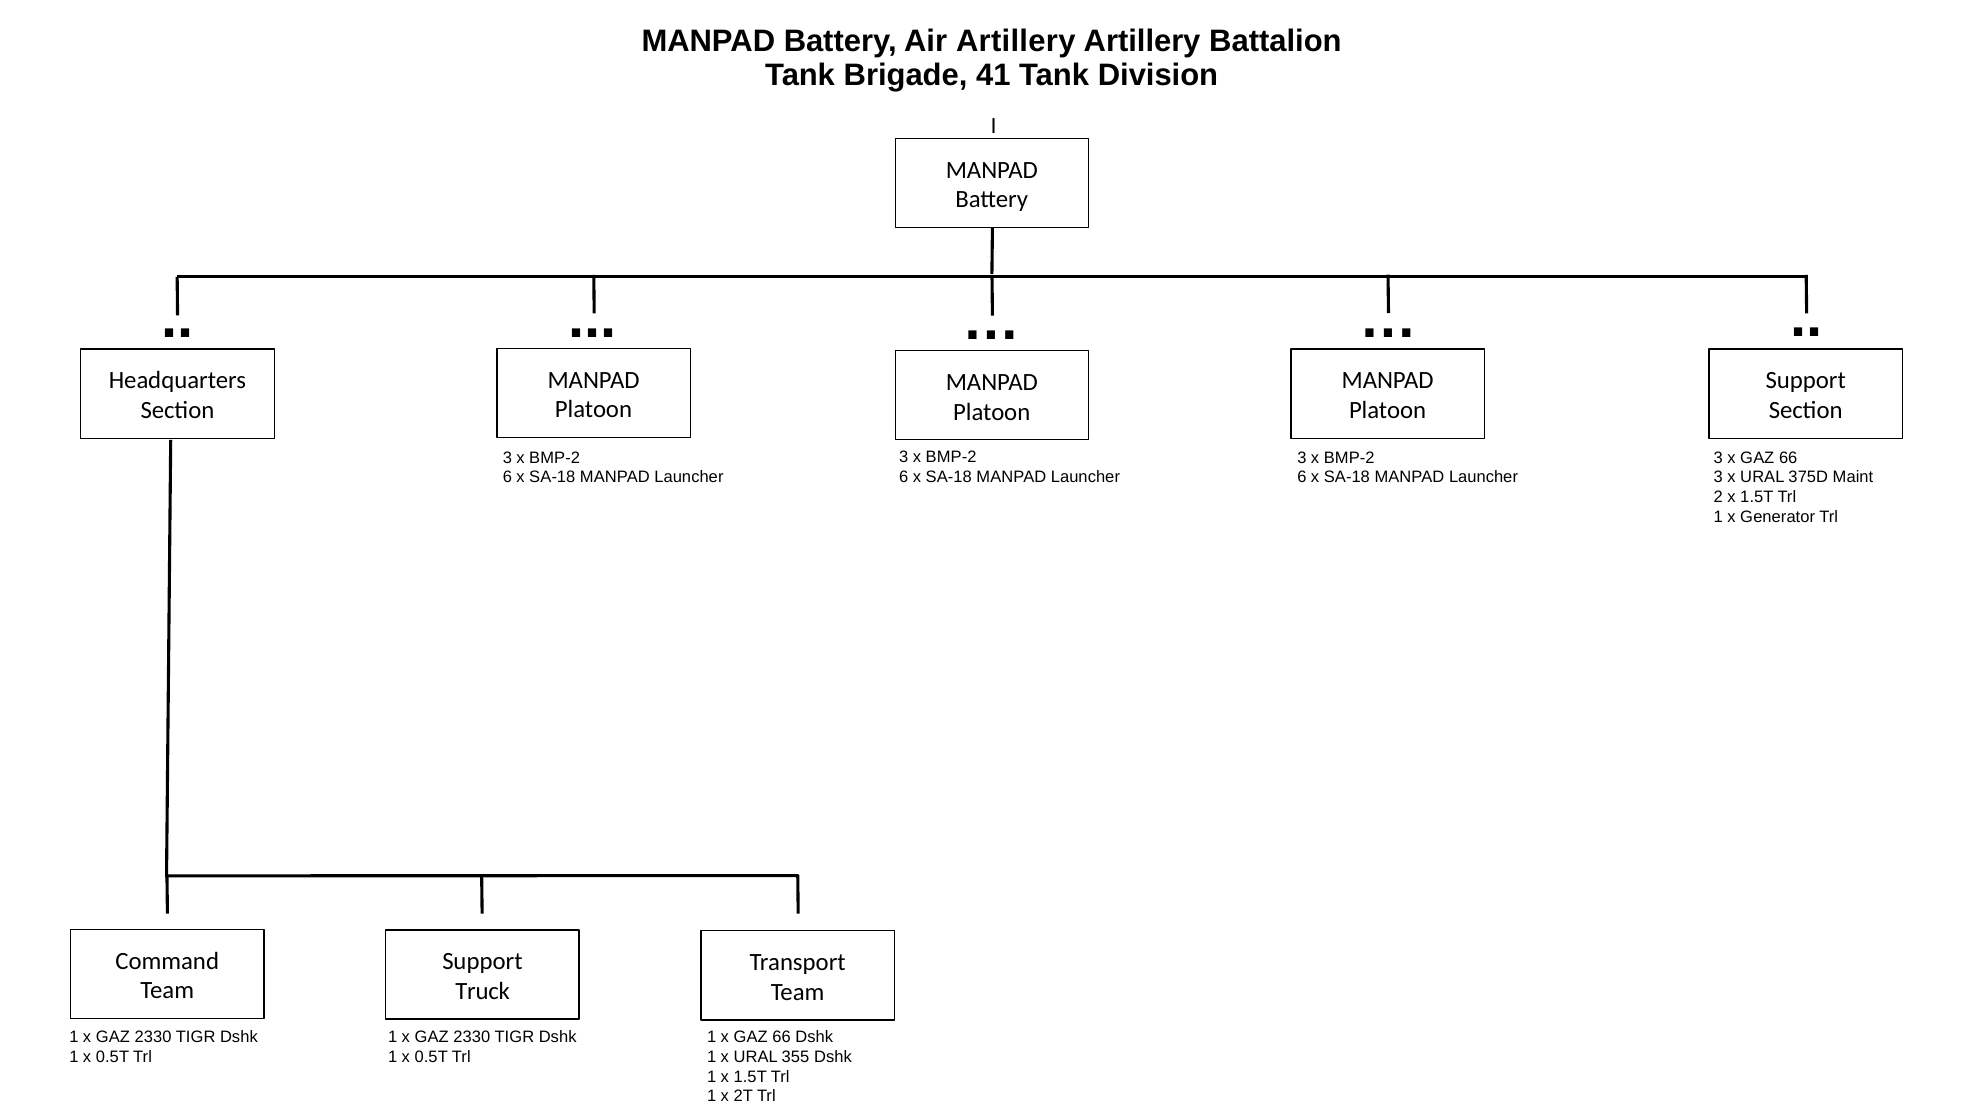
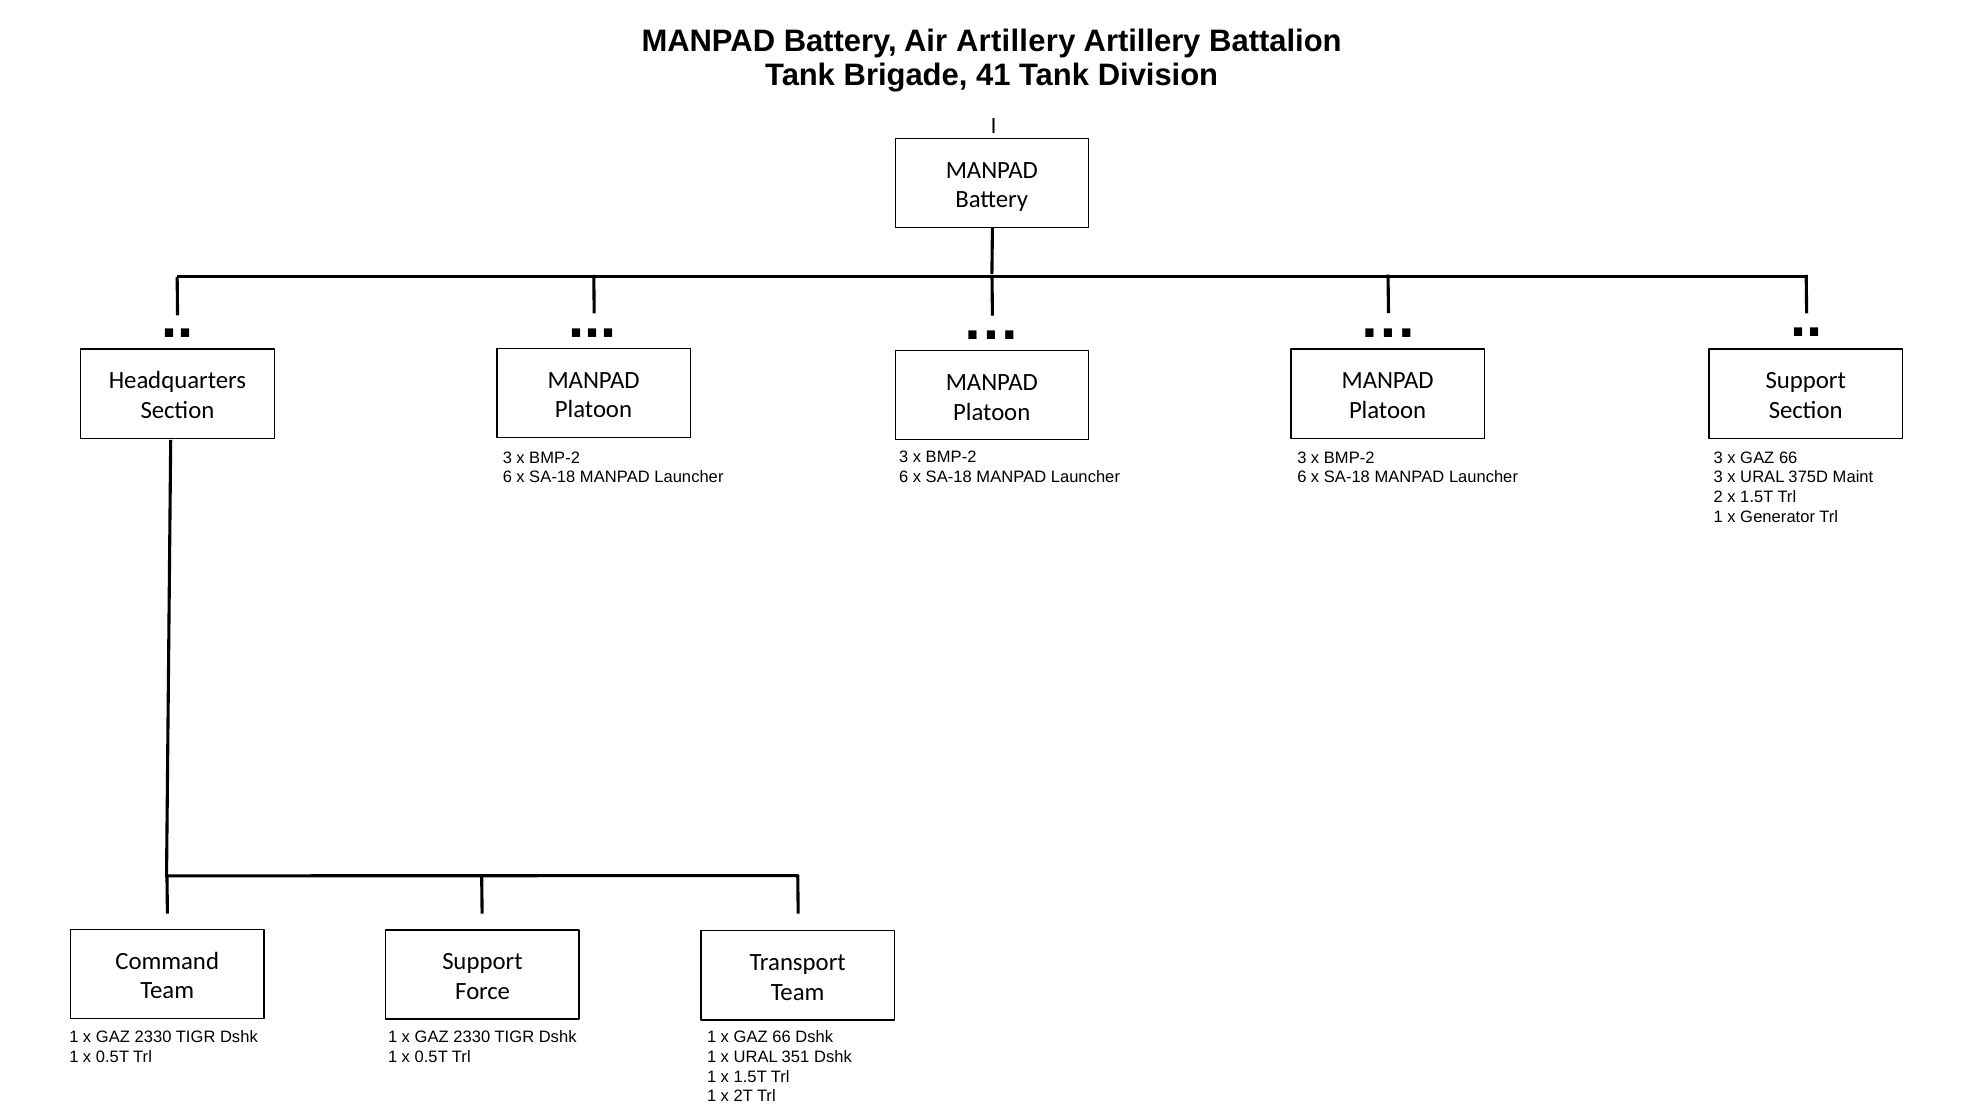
Truck: Truck -> Force (483, 991)
355: 355 -> 351 (796, 1057)
